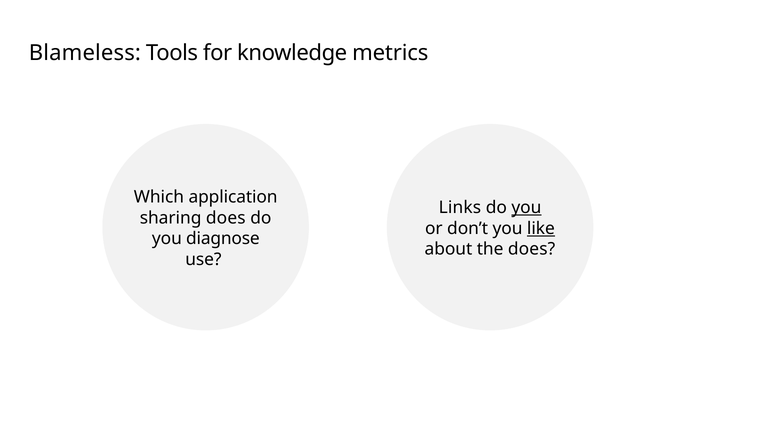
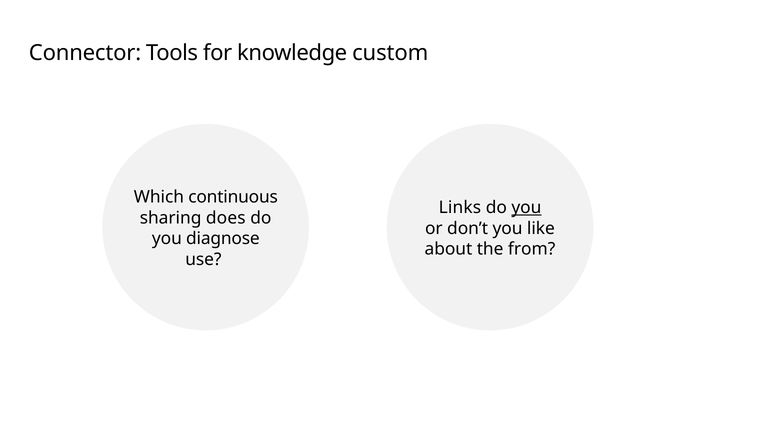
Blameless: Blameless -> Connector (85, 53)
metrics: metrics -> custom (390, 53)
application: application -> continuous (233, 197)
like underline: present -> none (541, 228)
the does: does -> from (532, 249)
